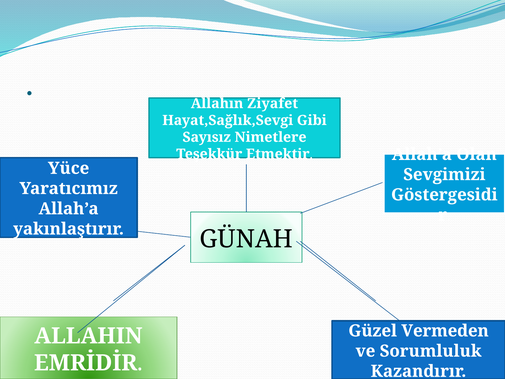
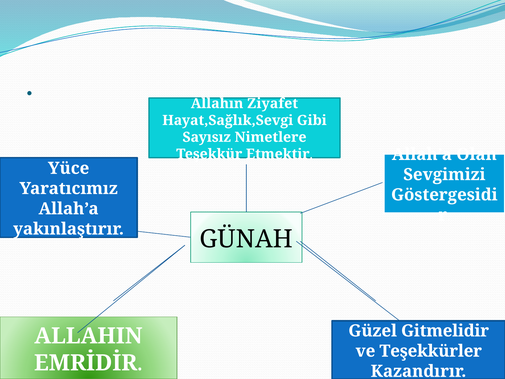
Vermeden: Vermeden -> Gitmelidir (445, 331)
Sorumluluk: Sorumluluk -> Teşekkürler (431, 351)
